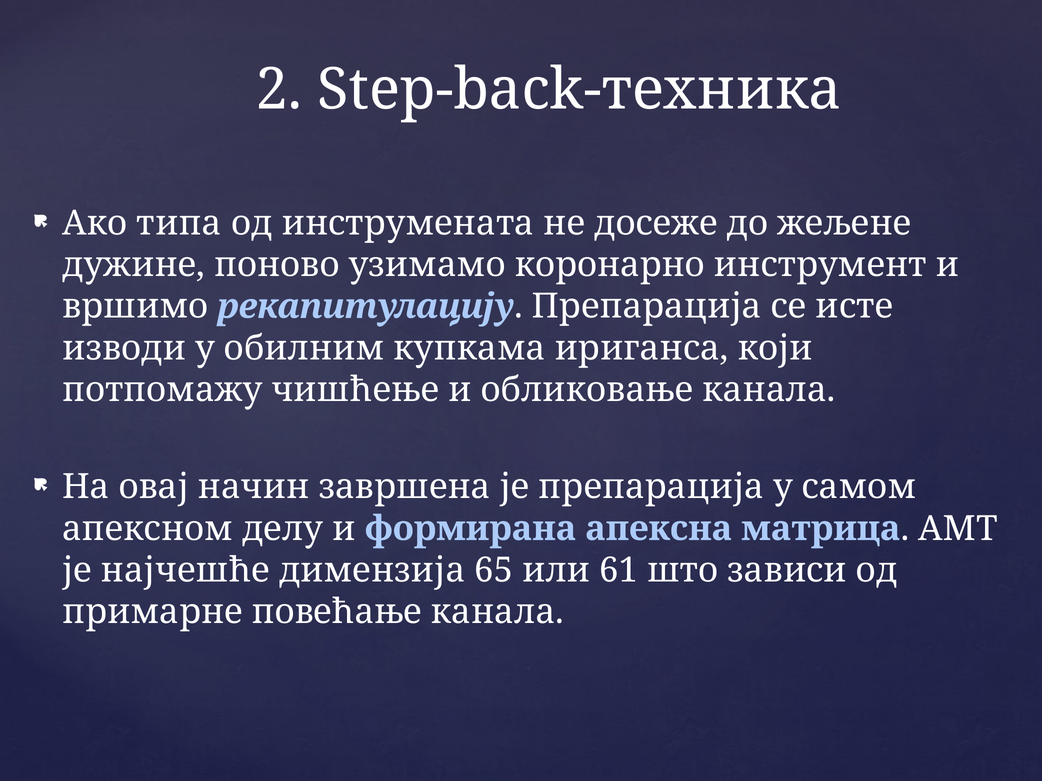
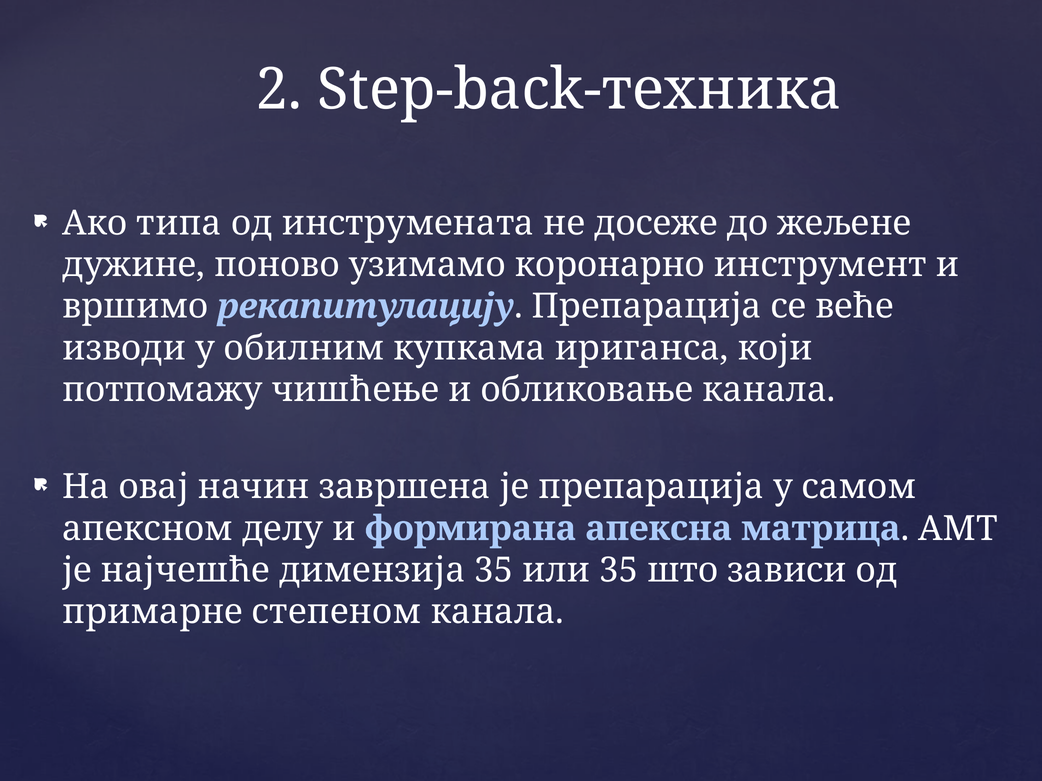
исте: исте -> веће (855, 307)
димензија 65: 65 -> 35 (494, 571)
или 61: 61 -> 35 (619, 571)
повећање: повећање -> степеном (337, 612)
